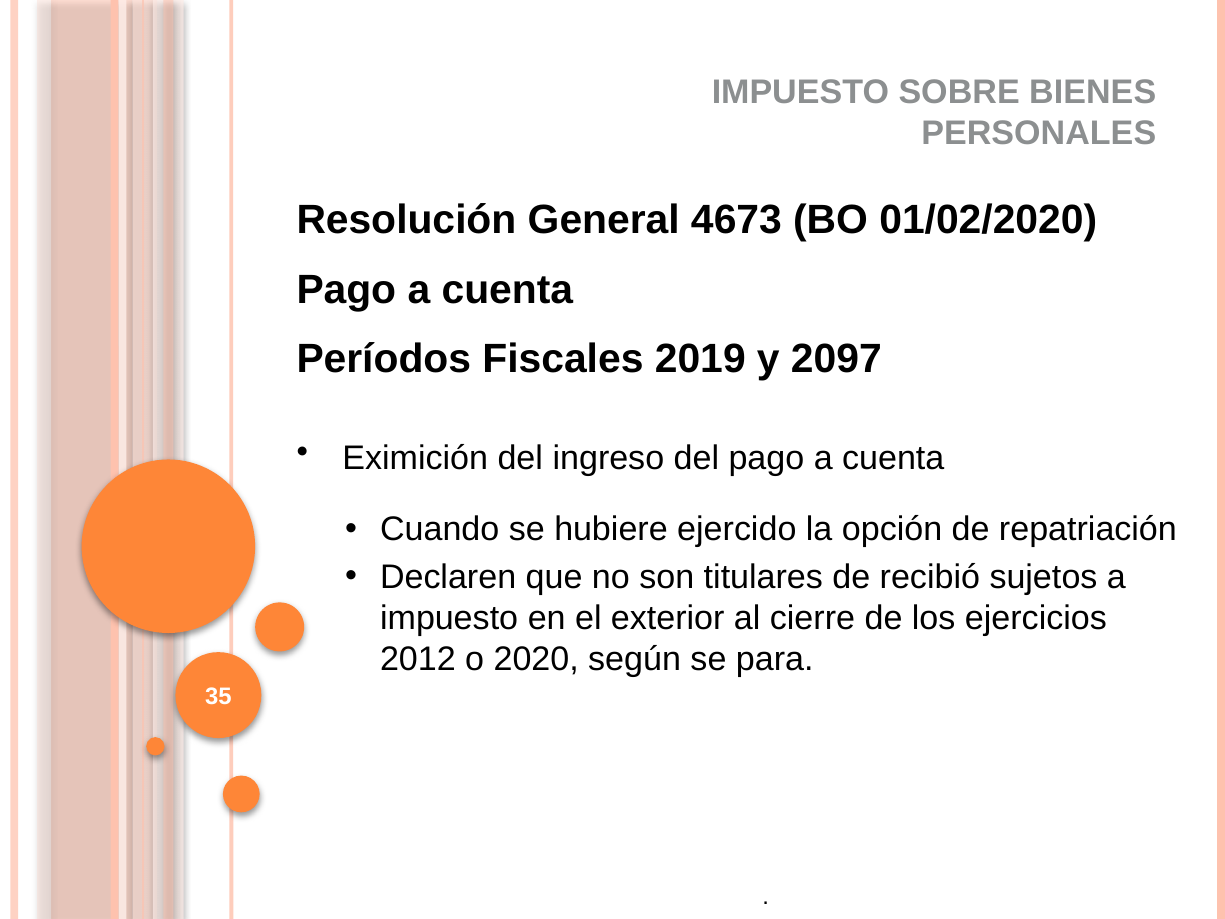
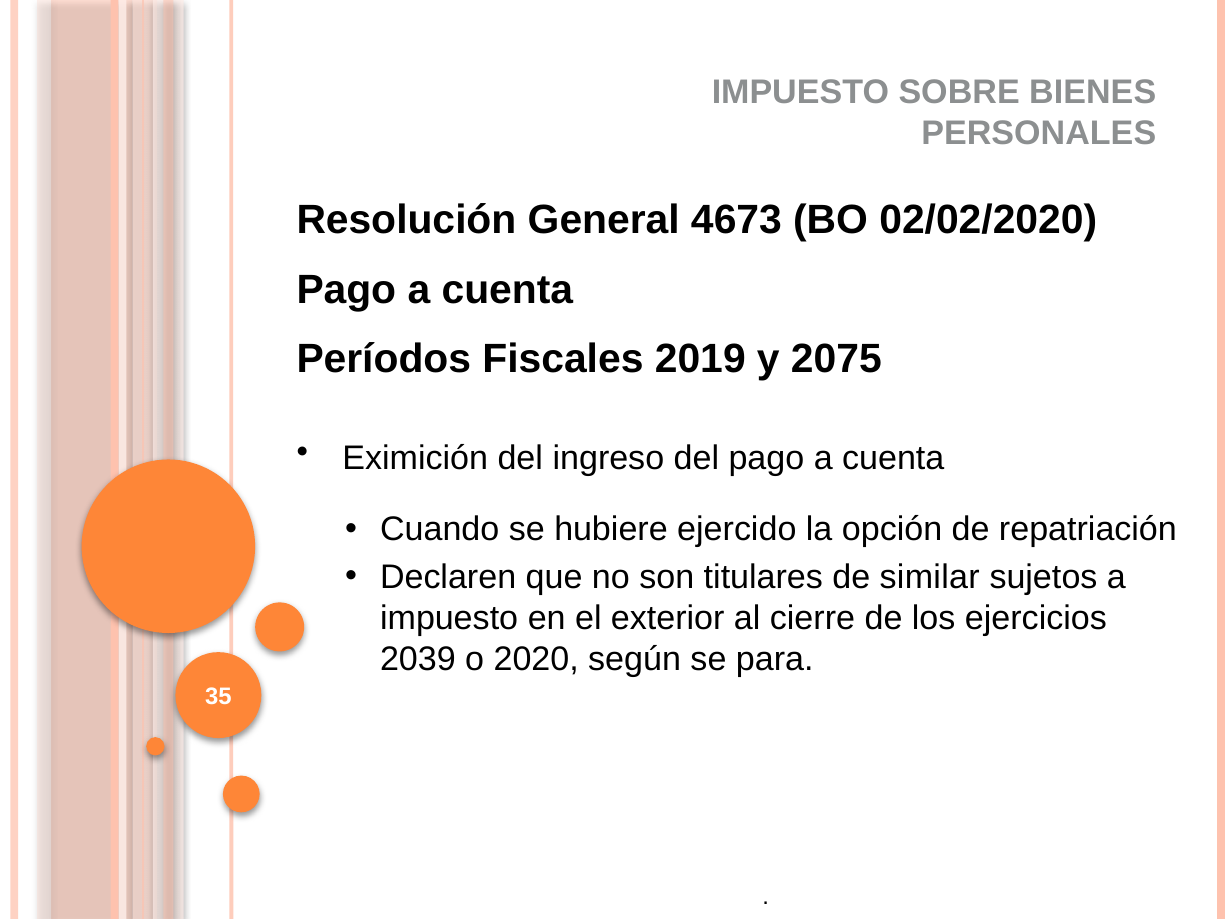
01/02/2020: 01/02/2020 -> 02/02/2020 (988, 220)
2097: 2097 -> 2075 (836, 359)
recibió: recibió -> similar (930, 577)
2012: 2012 -> 2039 (418, 659)
